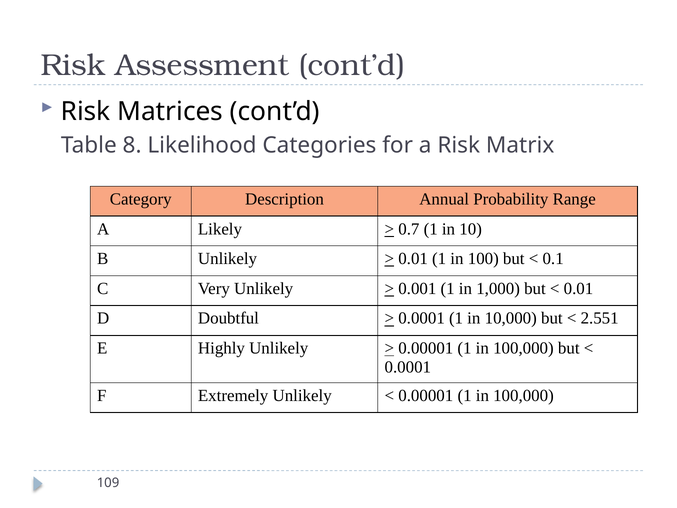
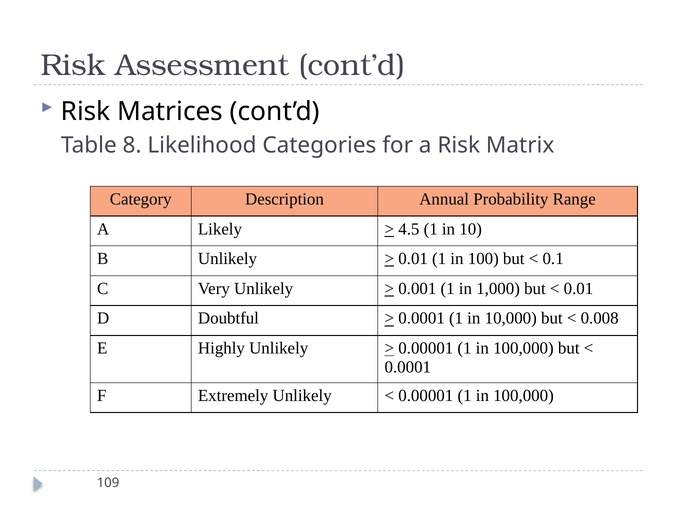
0.7: 0.7 -> 4.5 (409, 229)
2.551: 2.551 -> 0.008 (600, 318)
